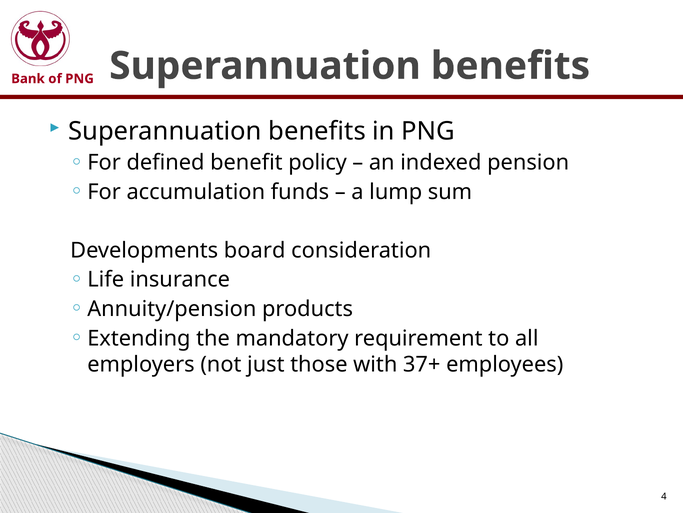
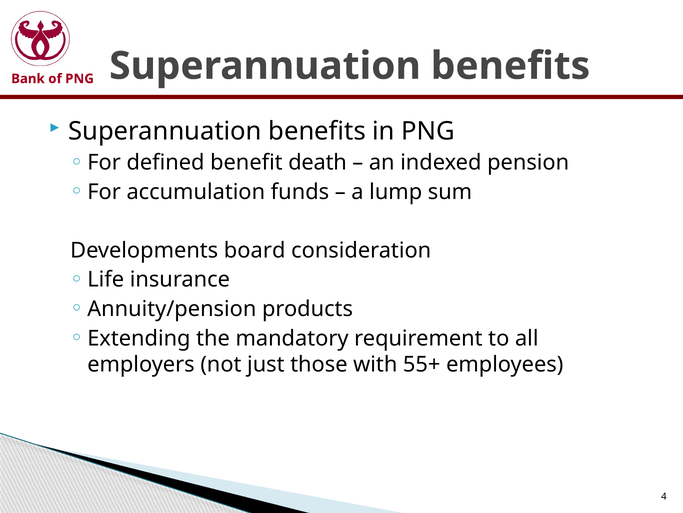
policy: policy -> death (318, 162)
37+: 37+ -> 55+ (422, 364)
